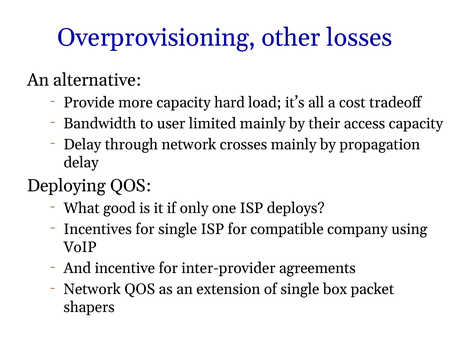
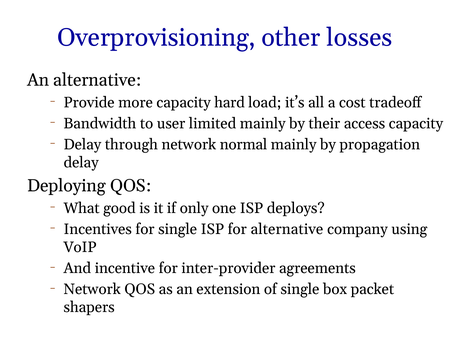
crosses: crosses -> normal (244, 144)
for compatible: compatible -> alternative (287, 229)
